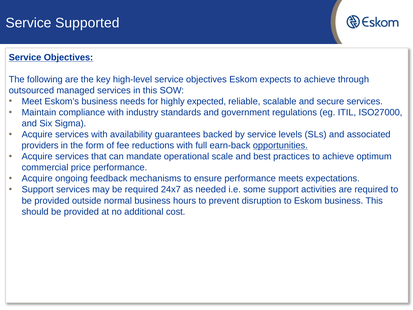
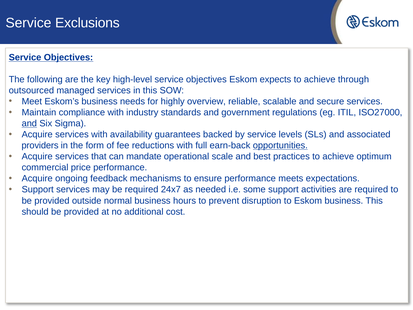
Supported: Supported -> Exclusions (87, 23)
expected: expected -> overview (206, 101)
and underline: none -> present (29, 123)
